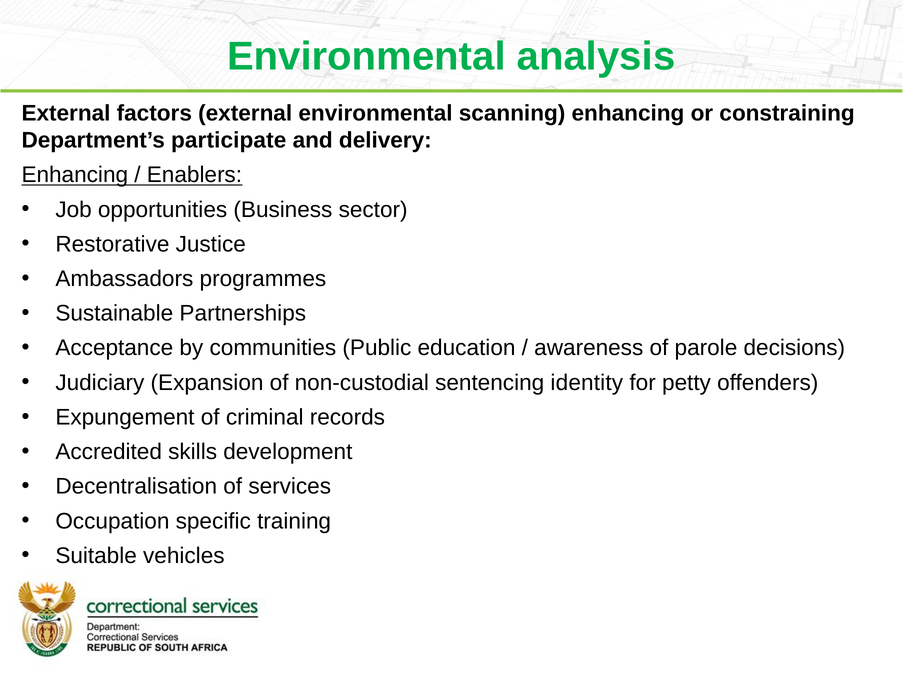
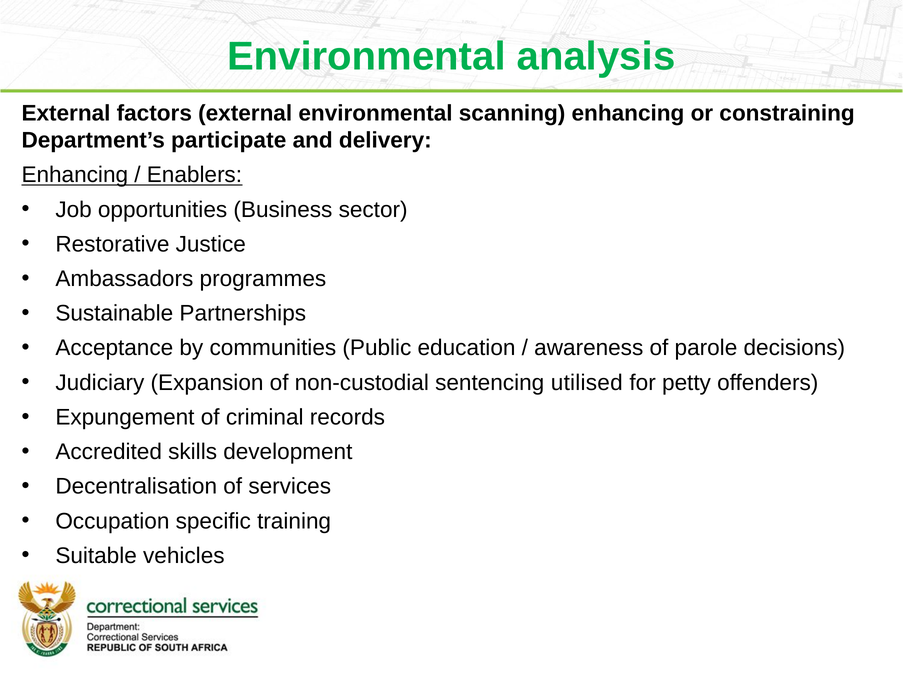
identity: identity -> utilised (587, 383)
